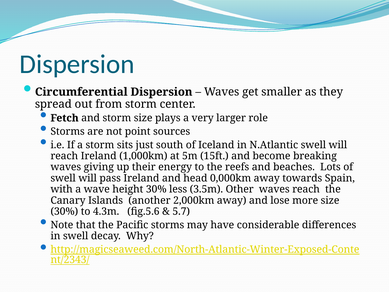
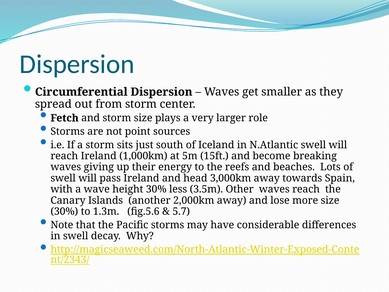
0,000km: 0,000km -> 3,000km (231, 178)
4.3m: 4.3m -> 1.3m (106, 211)
